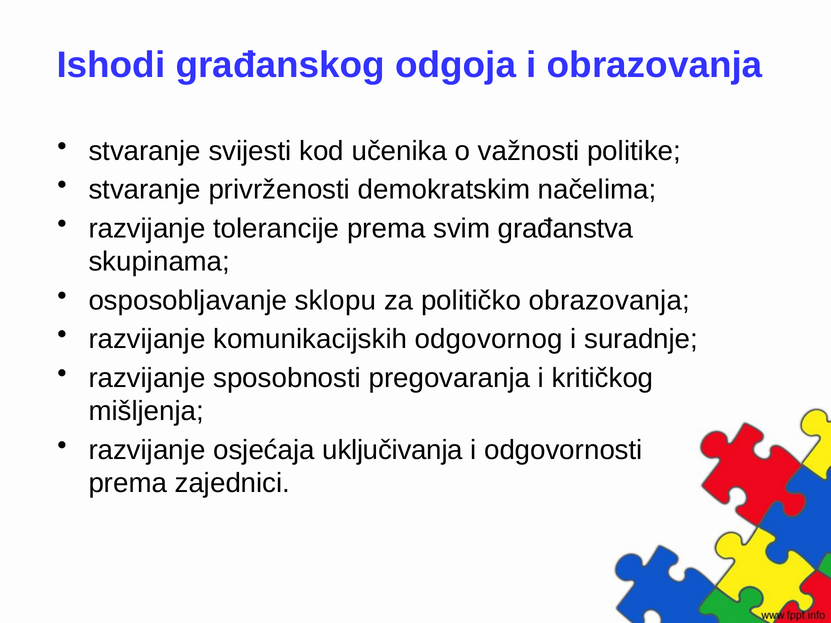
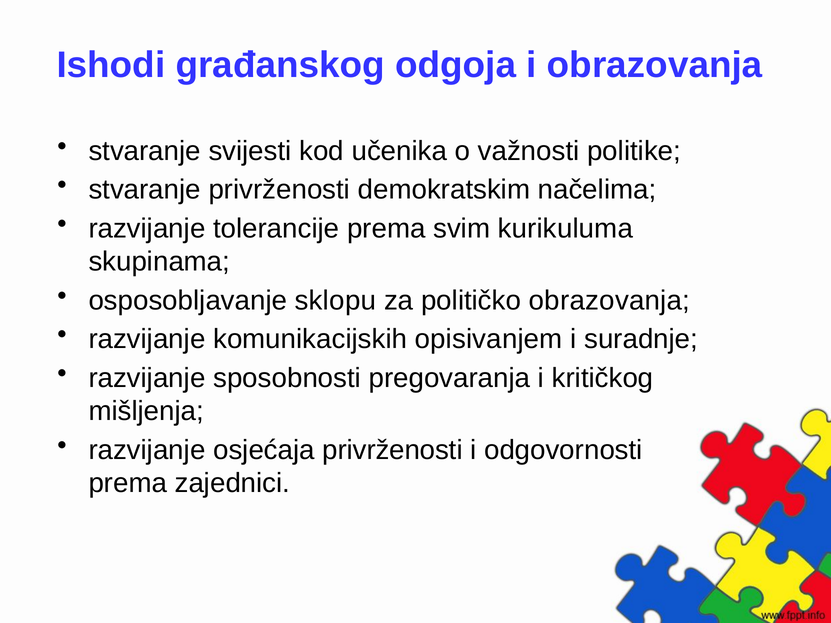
građanstva: građanstva -> kurikuluma (565, 229)
odgovornog: odgovornog -> opisivanjem (489, 339)
osjećaja uključivanja: uključivanja -> privrženosti (393, 450)
